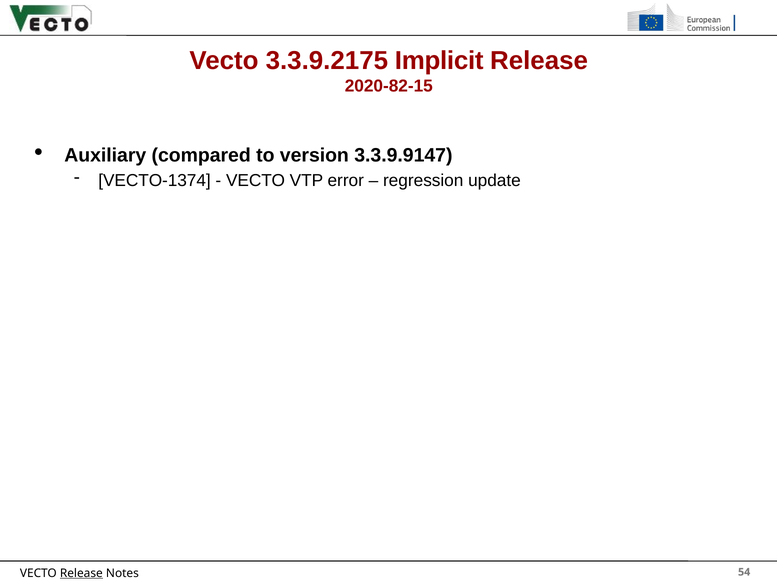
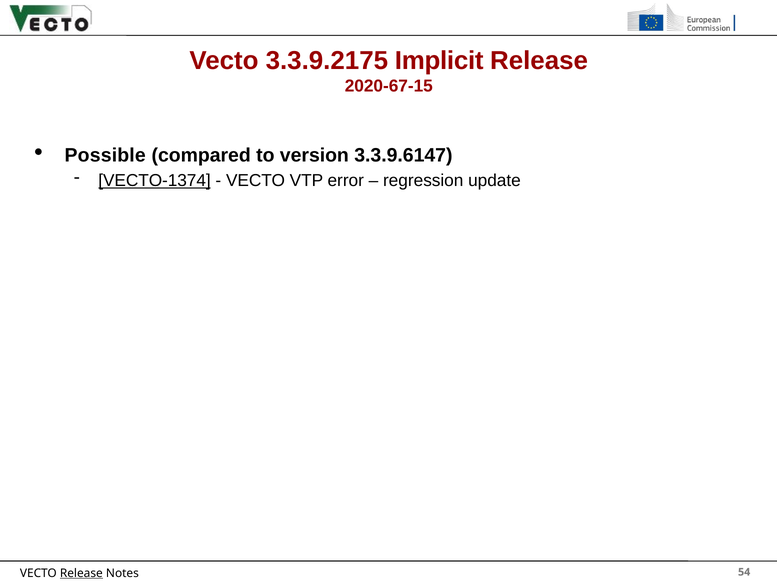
2020-82-15: 2020-82-15 -> 2020-67-15 (389, 86)
Auxiliary: Auxiliary -> Possible (105, 155)
3.3.9.9147: 3.3.9.9147 -> 3.3.9.6147 (403, 155)
VECTO-1374 underline: none -> present (155, 181)
